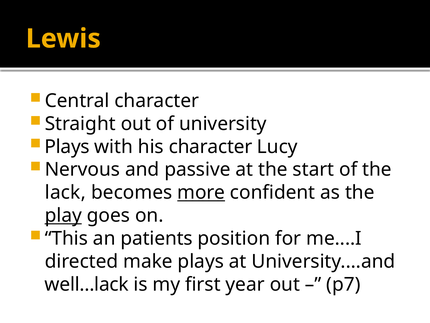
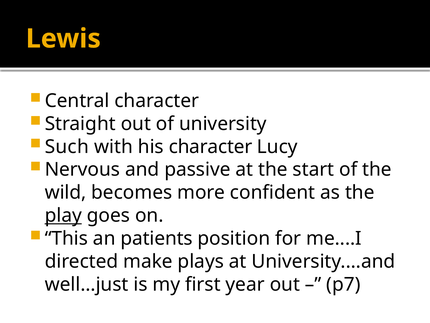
Plays: Plays -> Such (67, 146)
lack: lack -> wild (65, 192)
more underline: present -> none (201, 192)
well...lack: well...lack -> well...just (87, 284)
